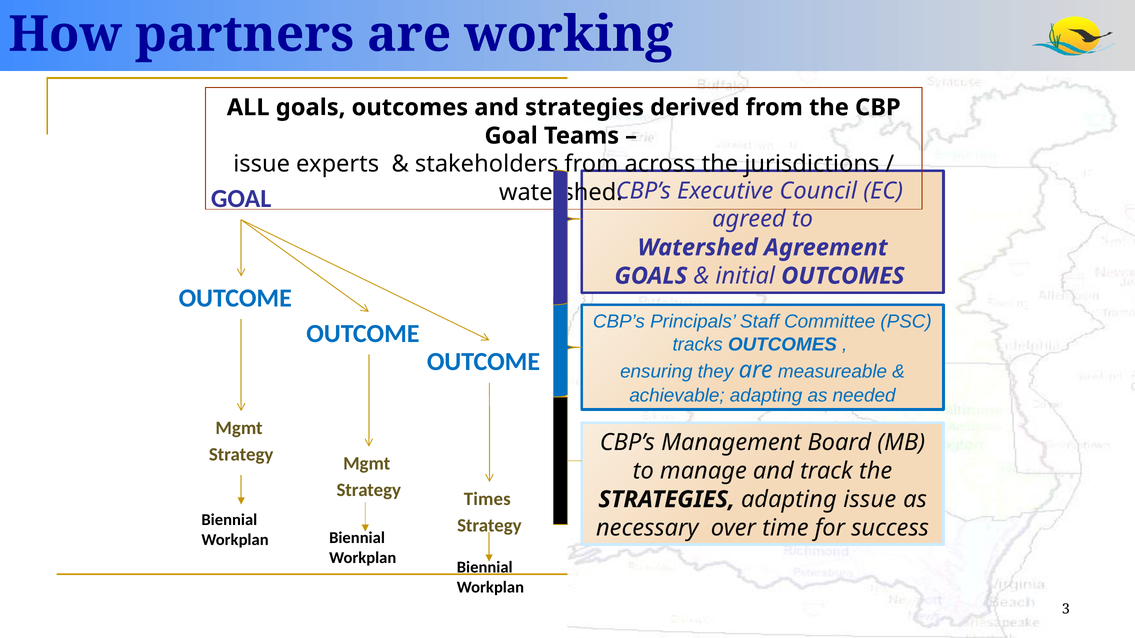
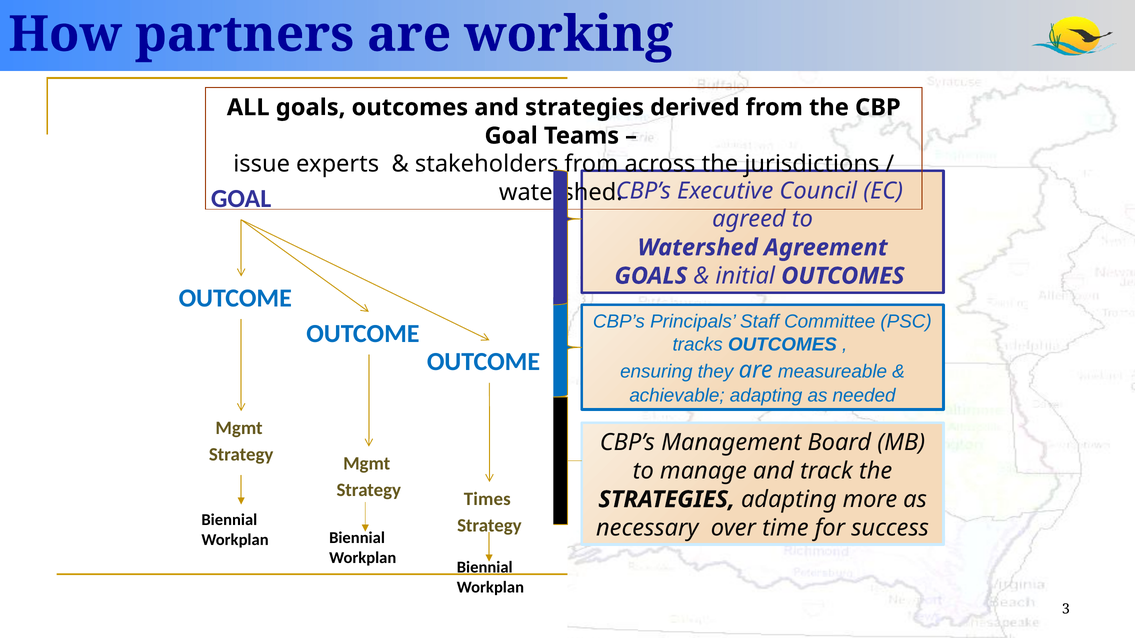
adapting issue: issue -> more (870, 500)
